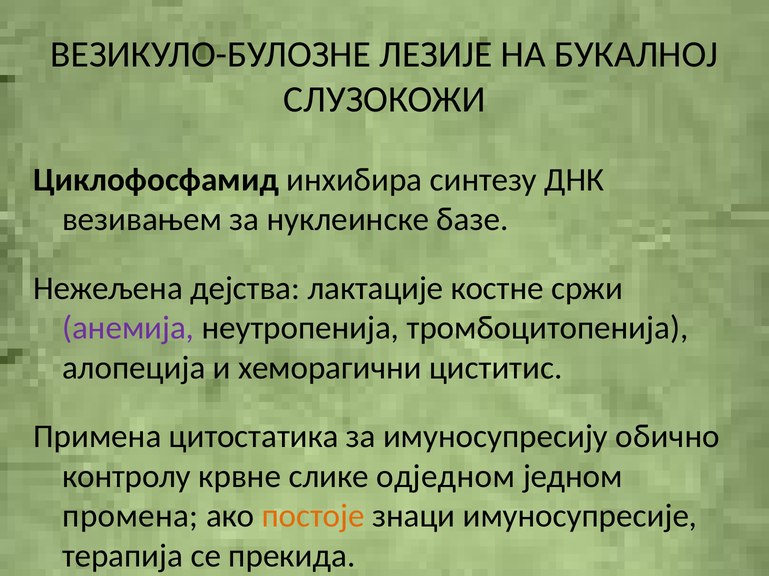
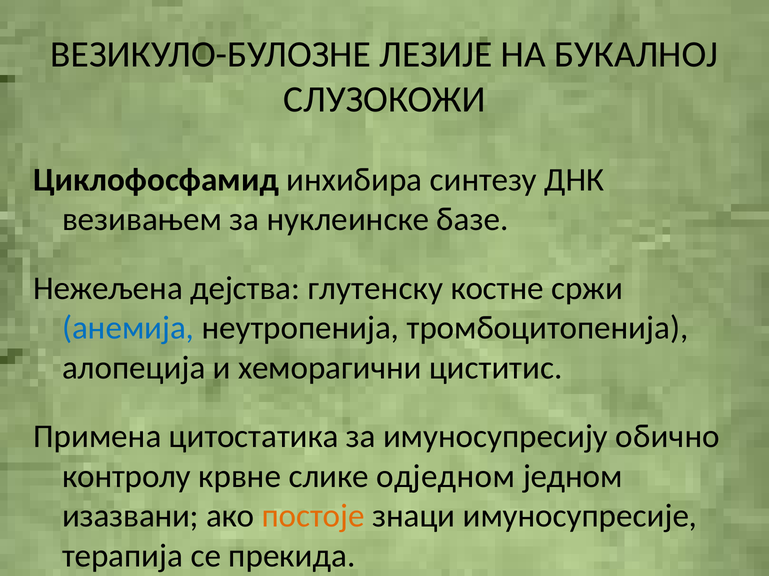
лактације: лактације -> глутенску (375, 289)
анемија colour: purple -> blue (128, 328)
промена: промена -> изазвани (131, 517)
